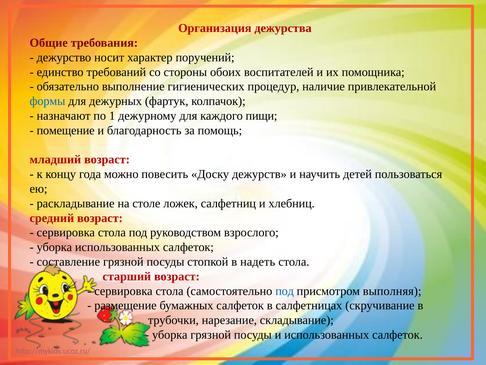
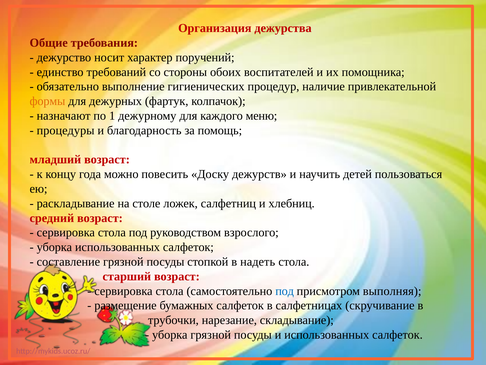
формы colour: blue -> orange (47, 101)
пищи: пищи -> меню (261, 116)
помещение: помещение -> процедуры (66, 130)
